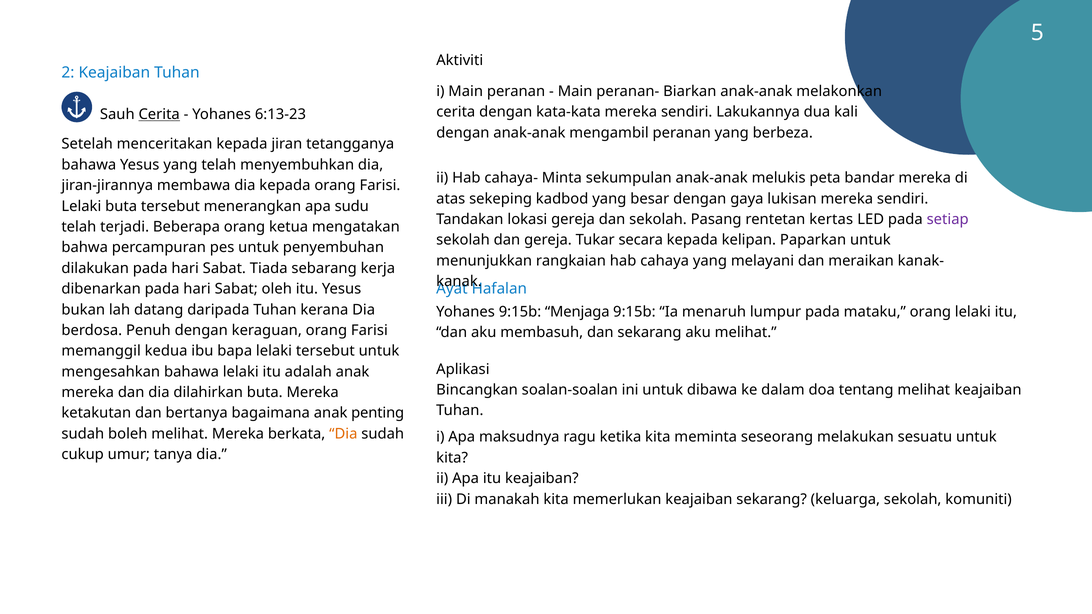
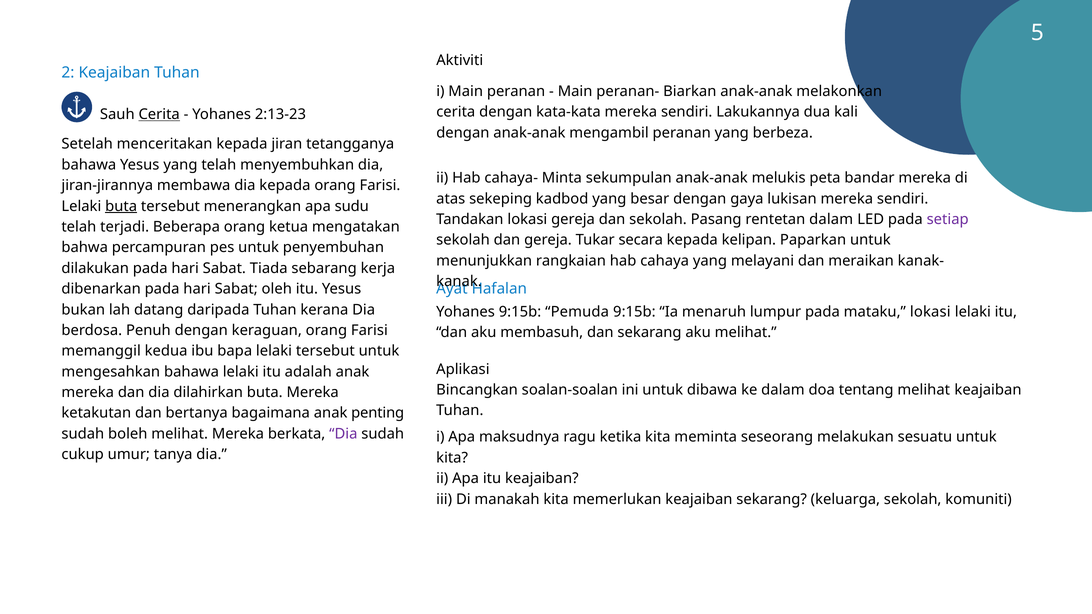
6:13-23: 6:13-23 -> 2:13-23 (280, 114)
buta underline: none -> present (121, 206)
rentetan kertas: kertas -> dalam (831, 219)
Menjaga: Menjaga -> Pemuda (577, 312)
mataku orang: orang -> lokasi (930, 312)
Dia colour: orange -> purple (343, 434)
